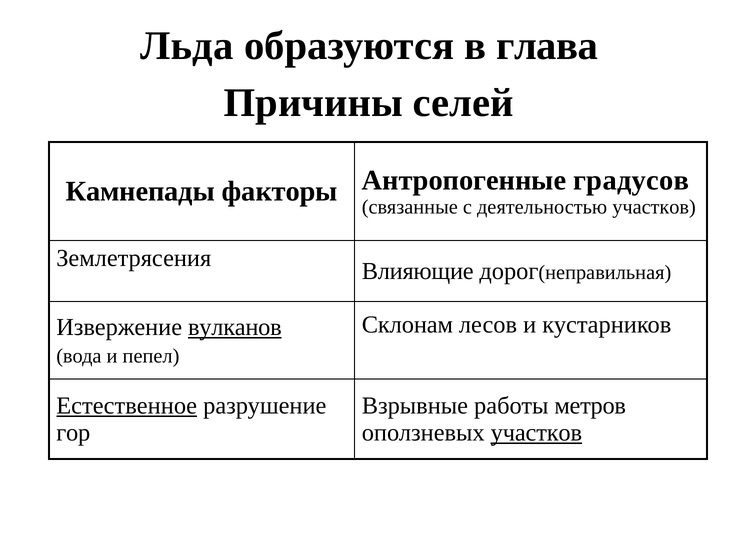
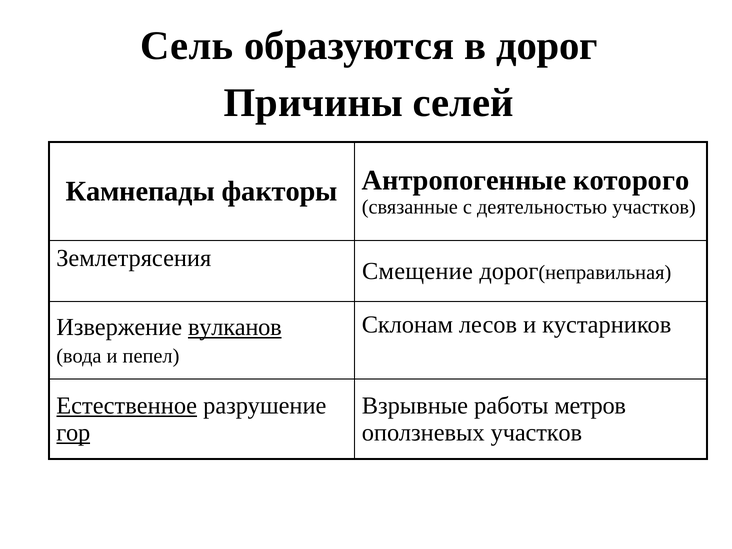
Льда: Льда -> Сель (187, 46)
в глава: глава -> дорог (547, 46)
градусов: градусов -> которого (631, 180)
Влияющие: Влияющие -> Смещение (417, 271)
гор underline: none -> present (73, 433)
участков underline: present -> none (536, 433)
